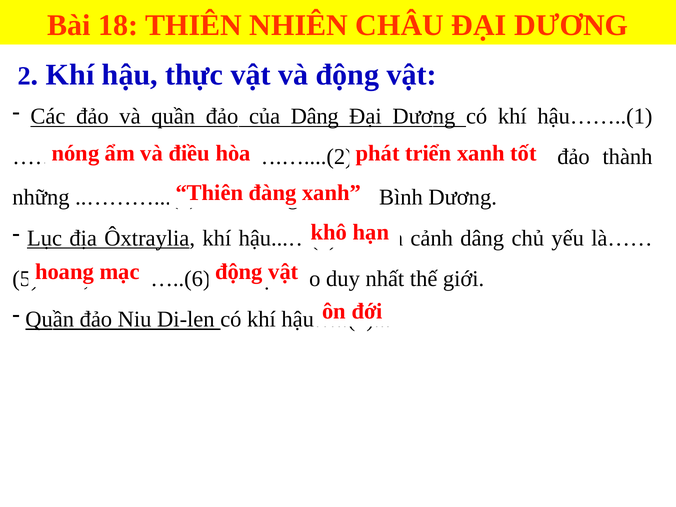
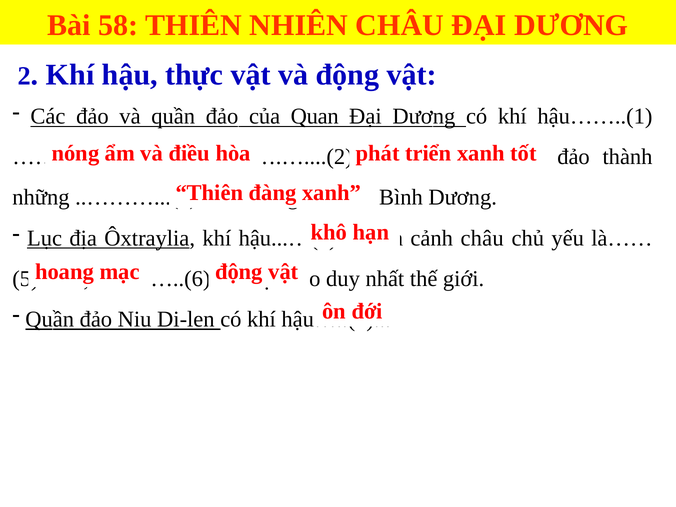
18: 18 -> 58 (118, 25)
của Dâng: Dâng -> Quan (315, 116)
cảnh dâng: dâng -> châu (482, 238)
